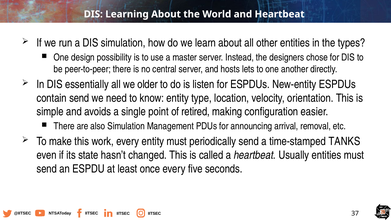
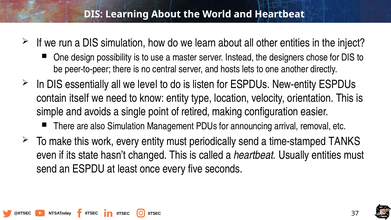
types: types -> inject (351, 43)
older: older -> level (147, 84)
contain send: send -> itself (79, 98)
